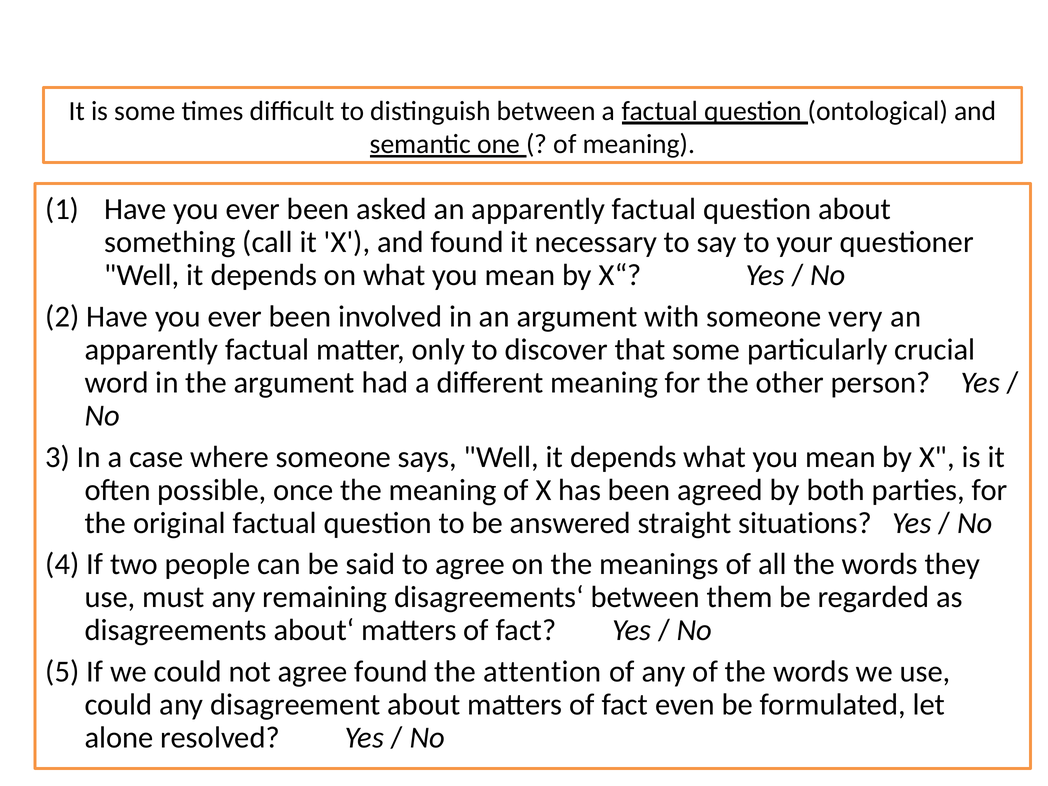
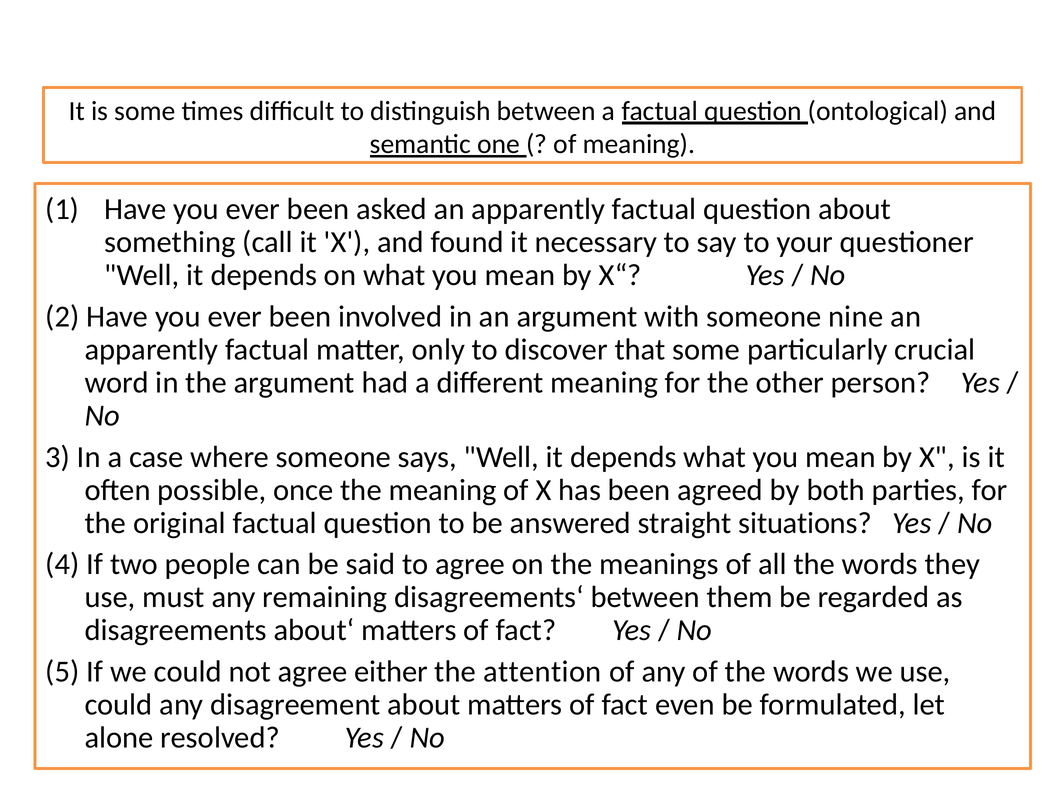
very: very -> nine (856, 317)
agree found: found -> either (391, 672)
